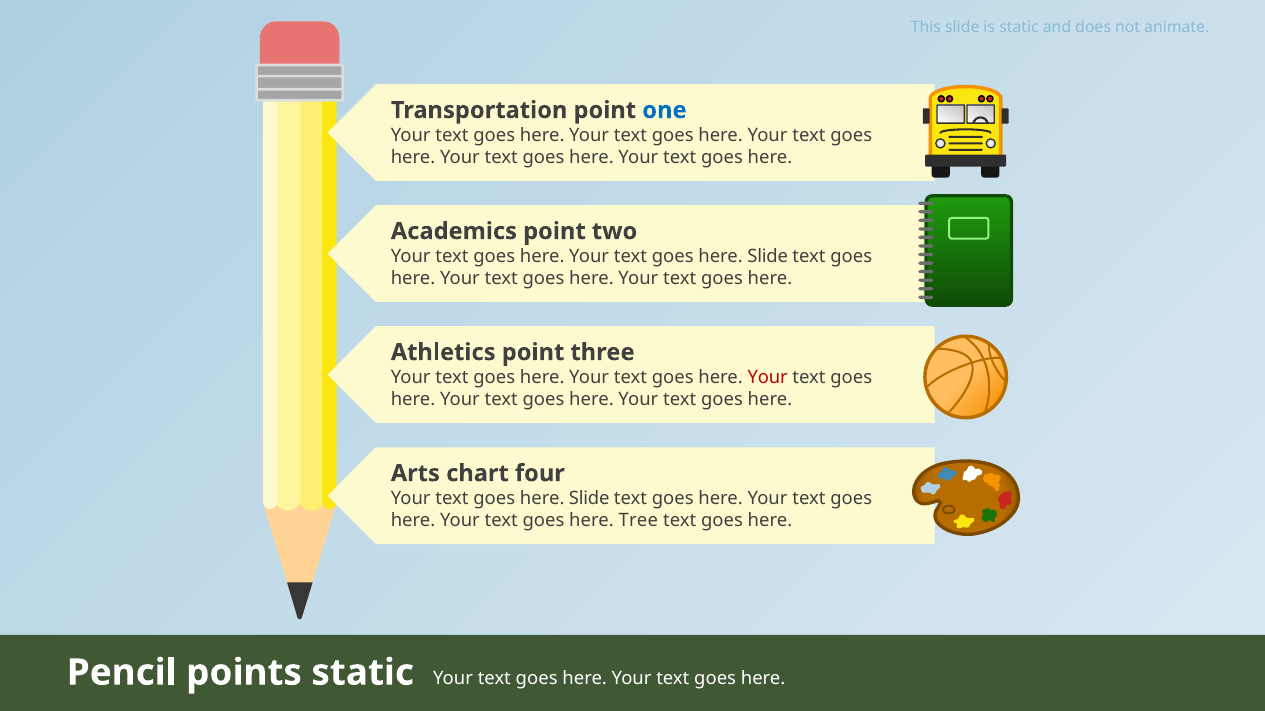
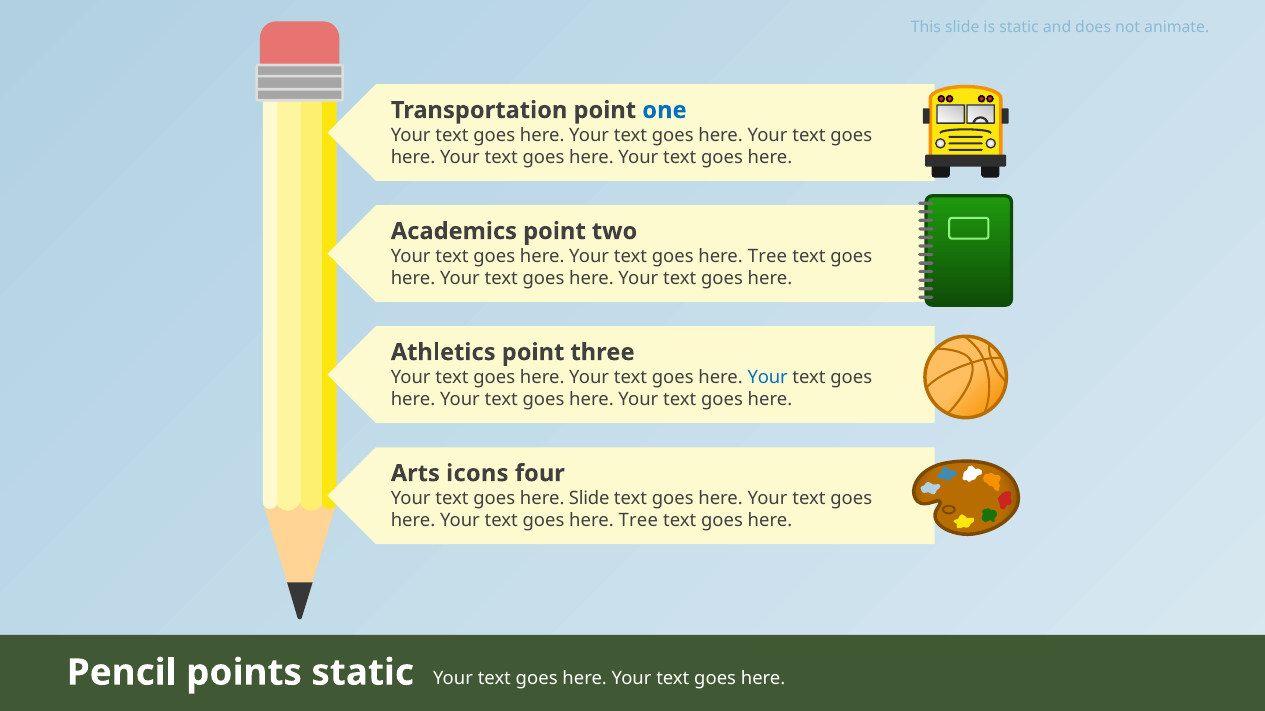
Slide: Slide -> Tree (768, 256)
Your colour: red -> blue (768, 378)
chart: chart -> icons (477, 474)
